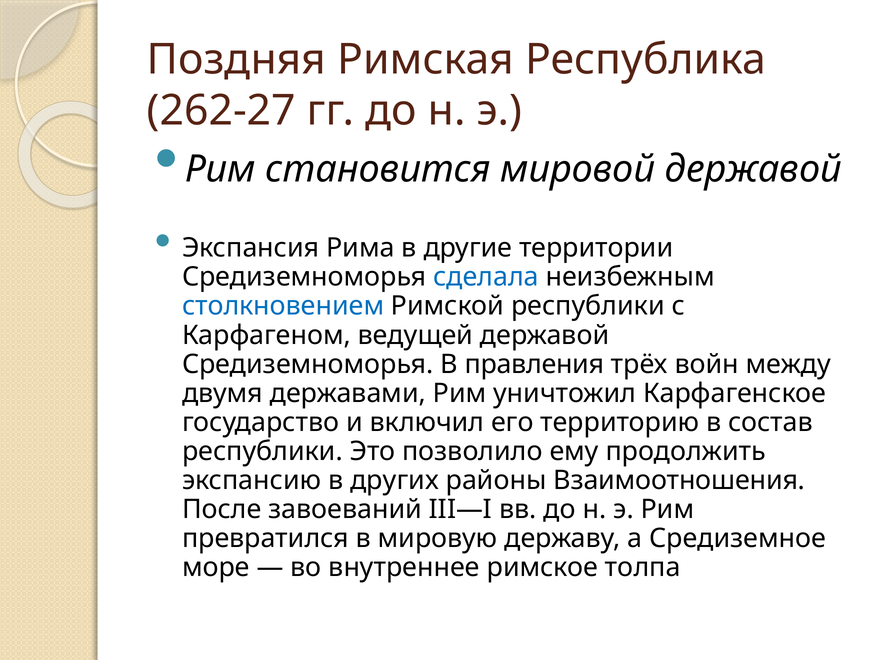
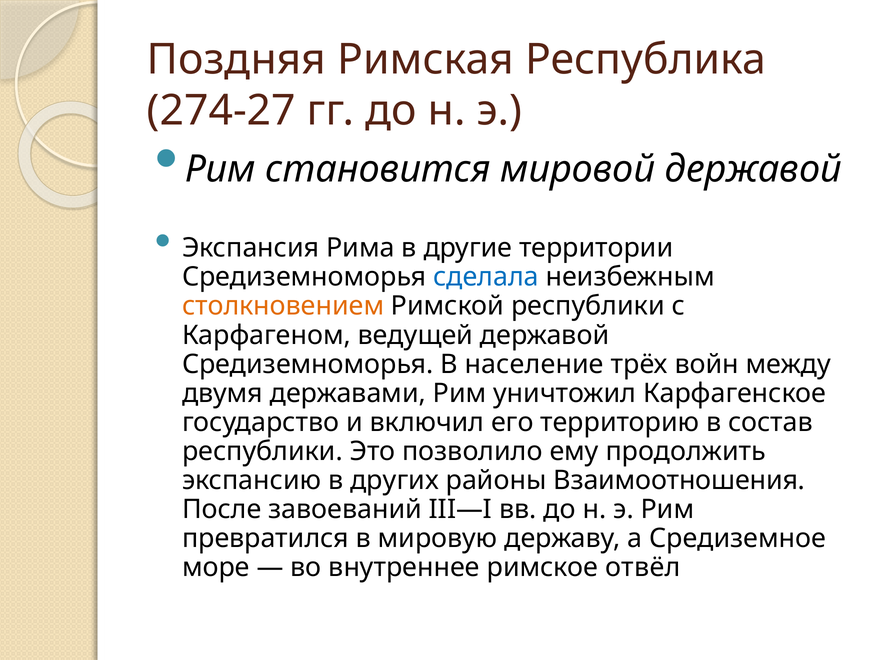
262-27: 262-27 -> 274-27 (221, 111)
столкновением colour: blue -> orange (283, 306)
правления: правления -> население (534, 364)
толпа: толпа -> отвёл (643, 567)
